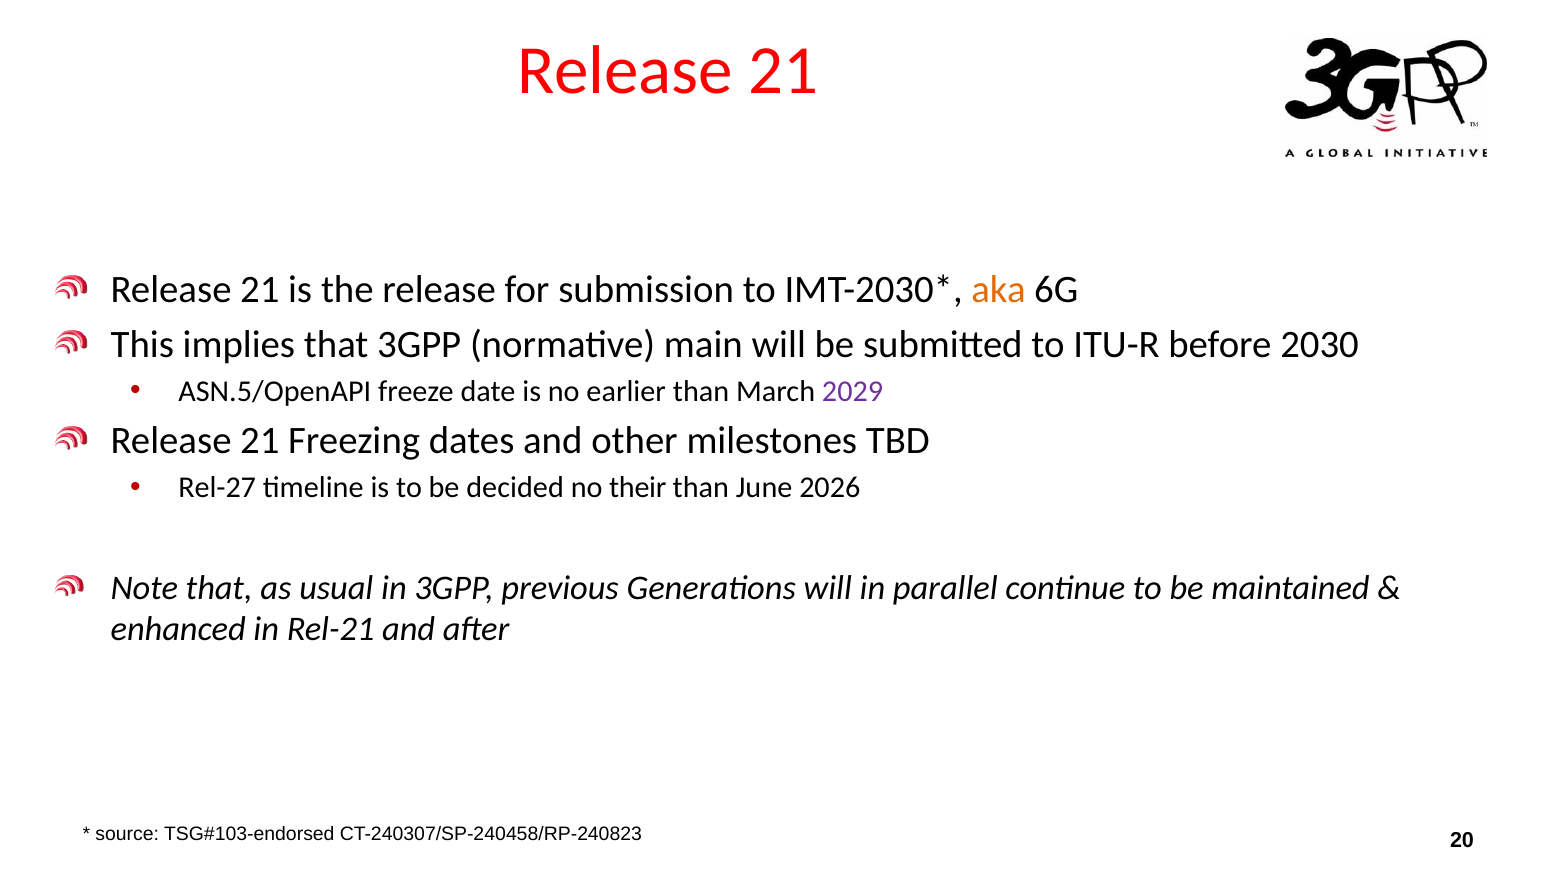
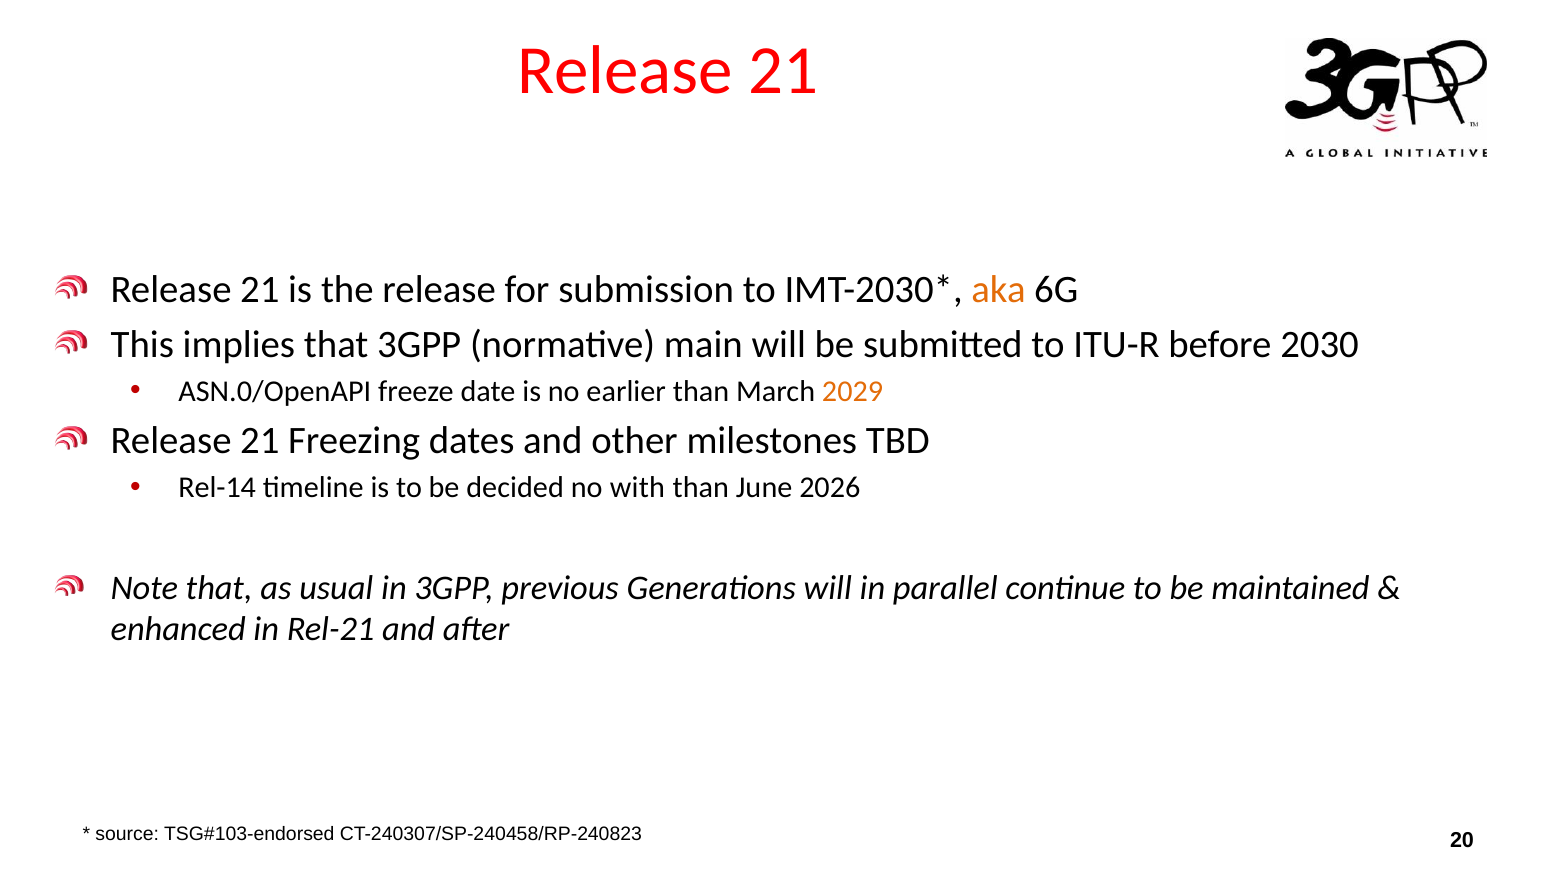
ASN.5/OpenAPI: ASN.5/OpenAPI -> ASN.0/OpenAPI (275, 391)
2029 colour: purple -> orange (853, 391)
Rel-27: Rel-27 -> Rel-14 (217, 488)
their: their -> with (637, 488)
